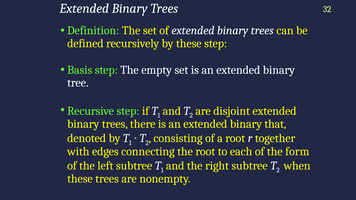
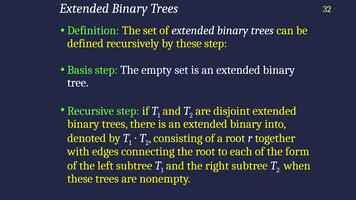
that: that -> into (275, 124)
